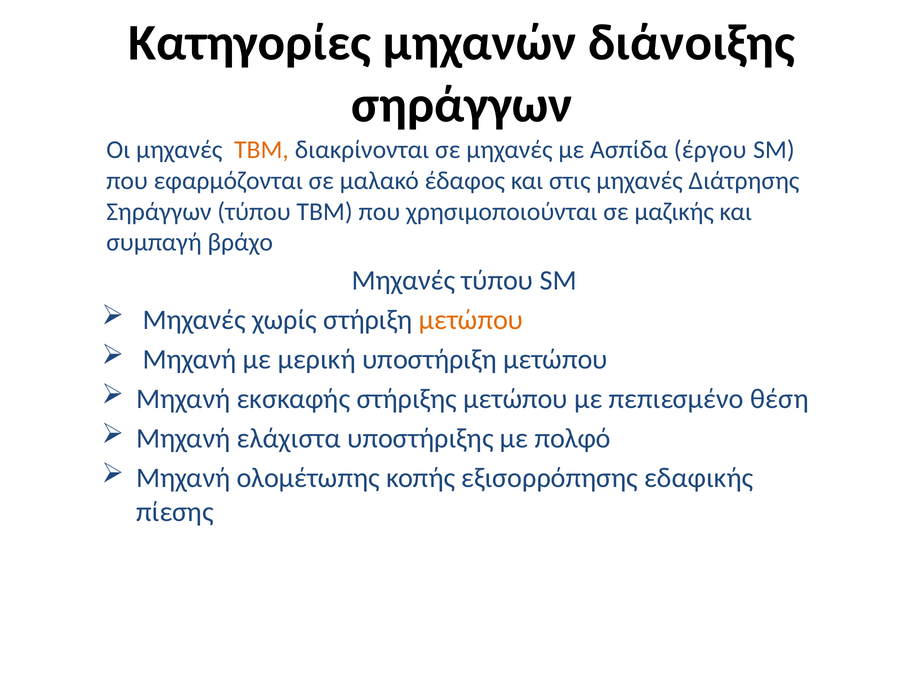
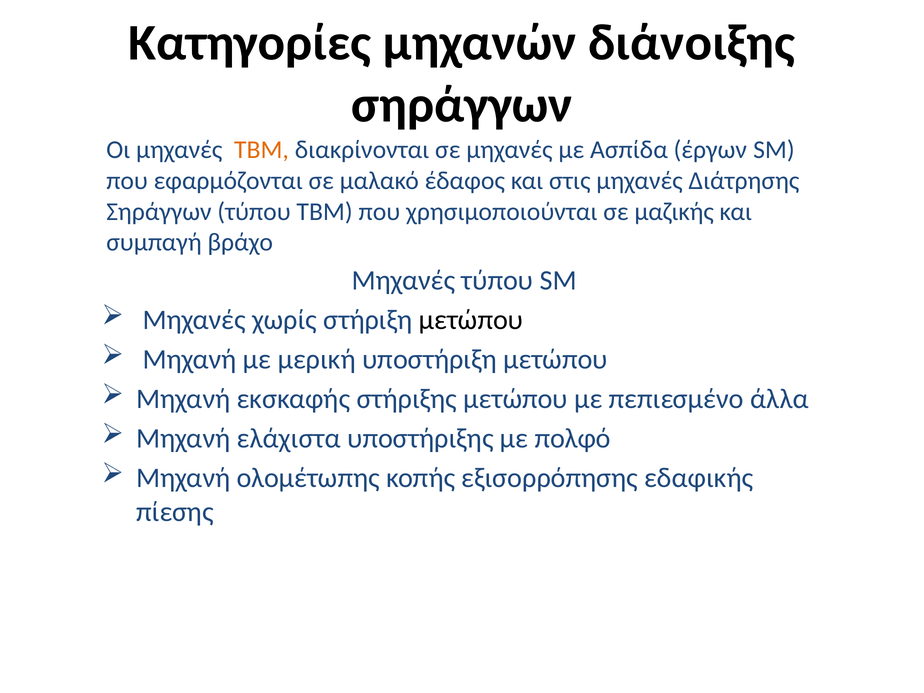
έργου: έργου -> έργων (710, 150)
μετώπου colour: orange -> black (471, 320)
θέση: θέση -> άλλα (779, 399)
